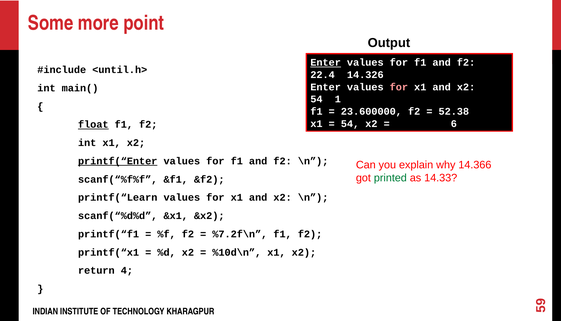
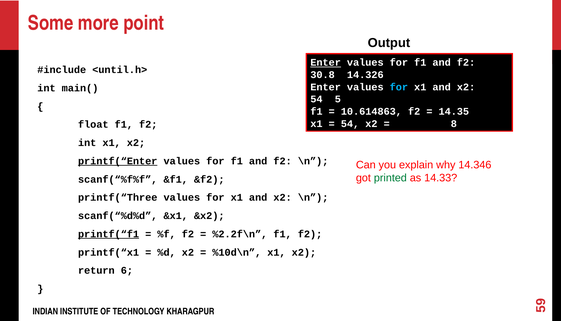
22.4: 22.4 -> 30.8 (323, 75)
for colour: pink -> light blue (399, 87)
54 1: 1 -> 5 (338, 99)
23.600000: 23.600000 -> 10.614863 (371, 111)
52.38: 52.38 -> 14.35 (454, 111)
6: 6 -> 8 (454, 124)
float underline: present -> none (93, 124)
14.366: 14.366 -> 14.346 (475, 165)
printf(“Learn: printf(“Learn -> printf(“Three (118, 197)
printf(“f1 underline: none -> present (109, 234)
%7.2f\n: %7.2f\n -> %2.2f\n (240, 234)
4: 4 -> 6 (127, 270)
